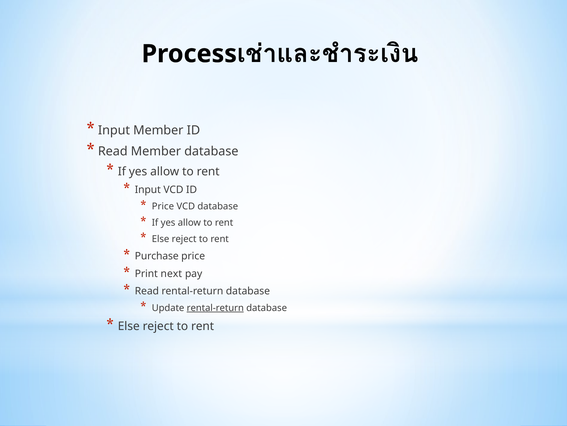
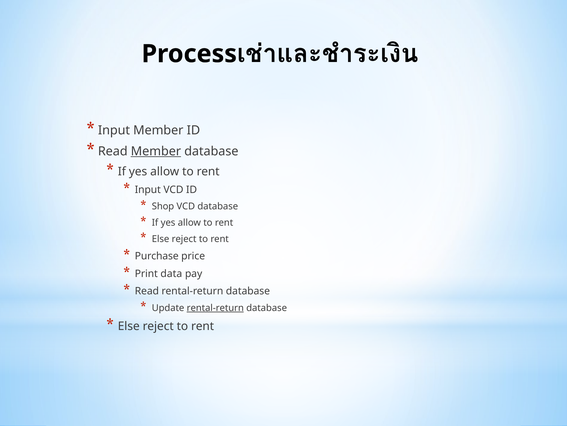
Member underline: none -> present (156, 151)
Price: Price -> Shop (163, 206)
next: next -> data (171, 273)
